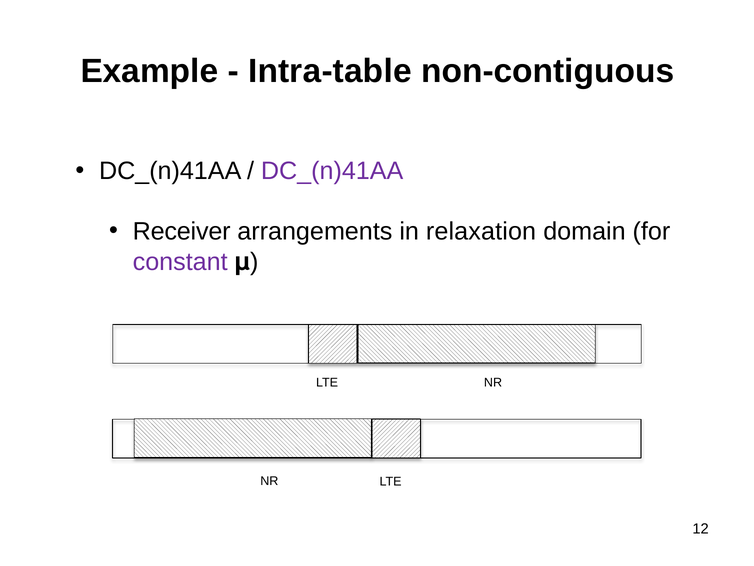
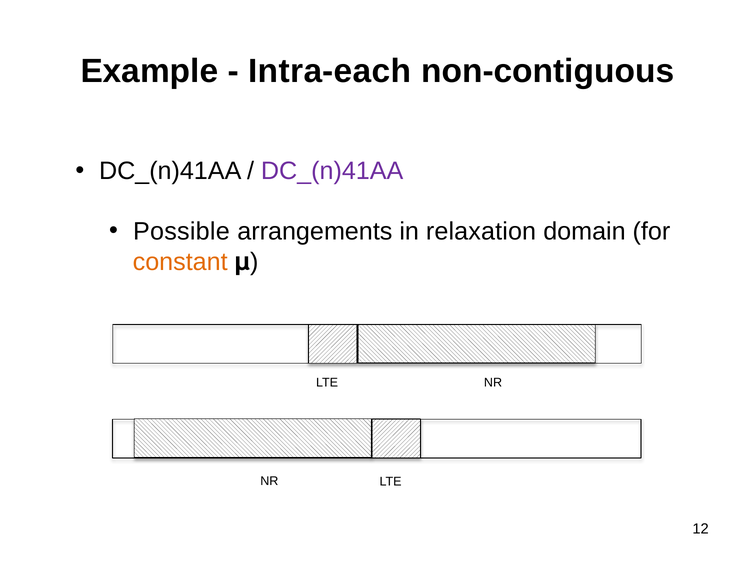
Intra-table: Intra-table -> Intra-each (330, 71)
Receiver: Receiver -> Possible (181, 231)
constant colour: purple -> orange (180, 262)
